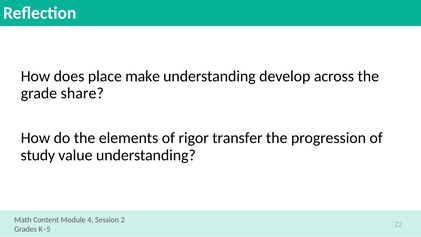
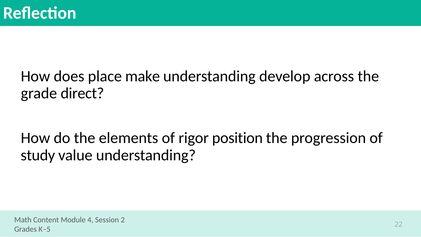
share: share -> direct (82, 93)
transfer: transfer -> position (237, 138)
